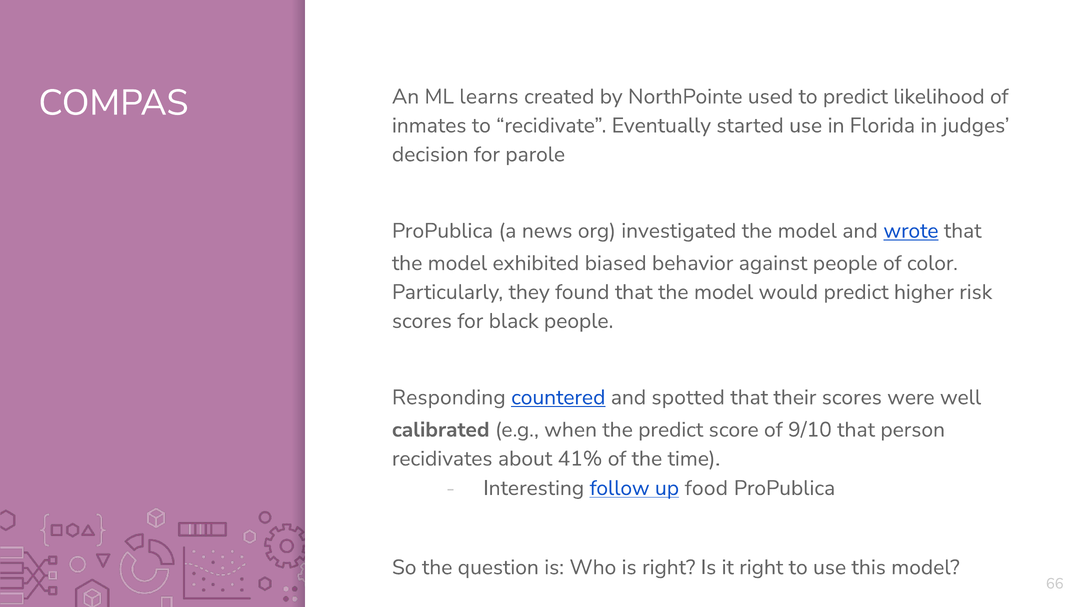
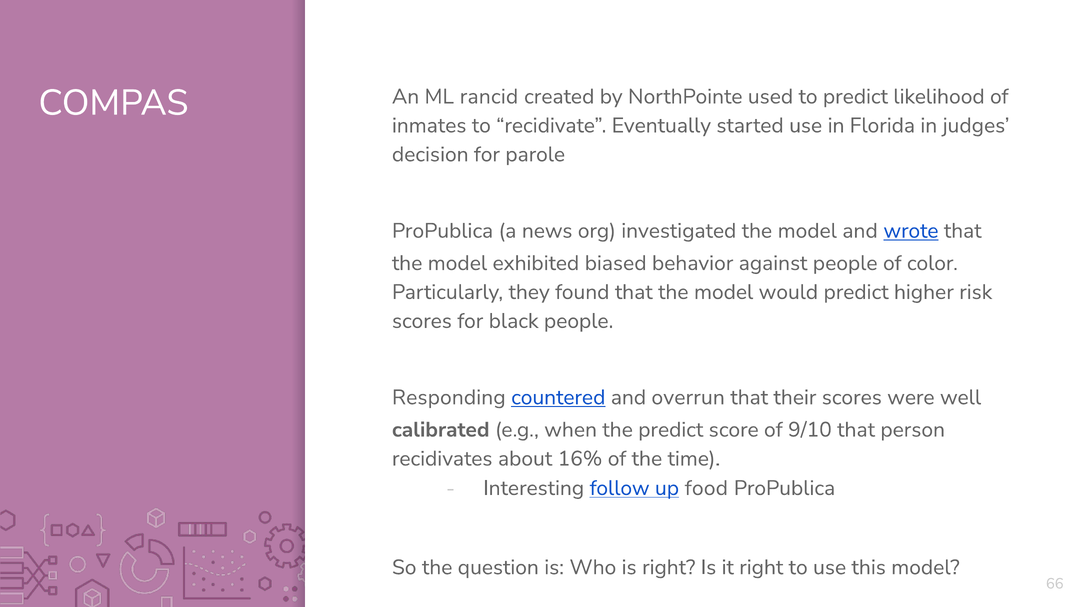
learns: learns -> rancid (489, 97)
spotted: spotted -> overrun (688, 397)
41%: 41% -> 16% (580, 459)
